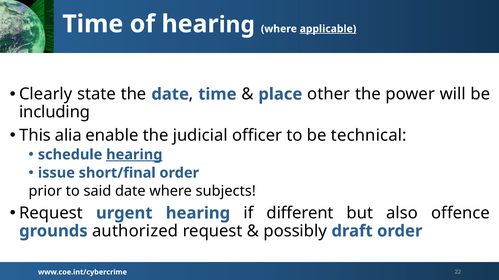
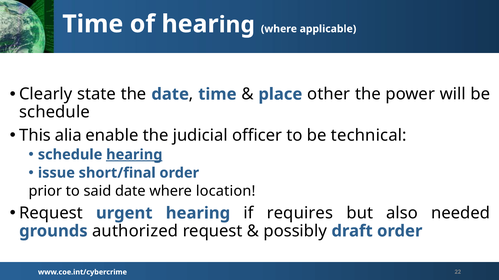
applicable underline: present -> none (328, 29)
including: including -> schedule (54, 112)
subjects: subjects -> location (226, 192)
different: different -> requires (300, 214)
offence: offence -> needed (461, 214)
